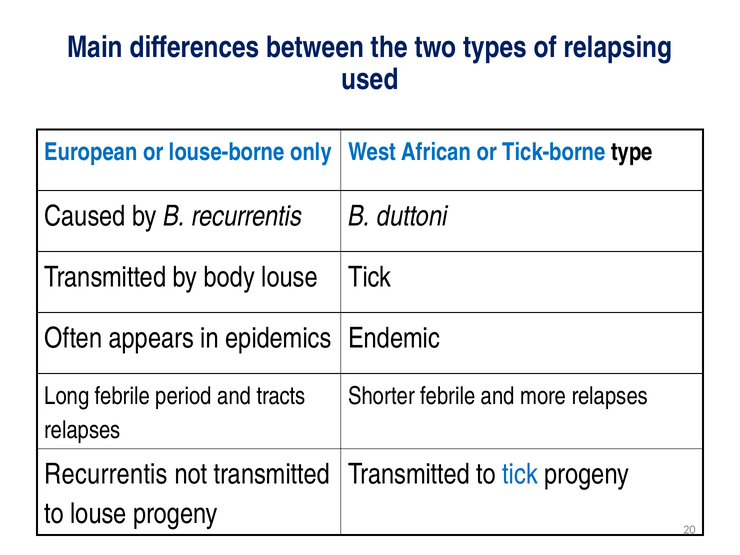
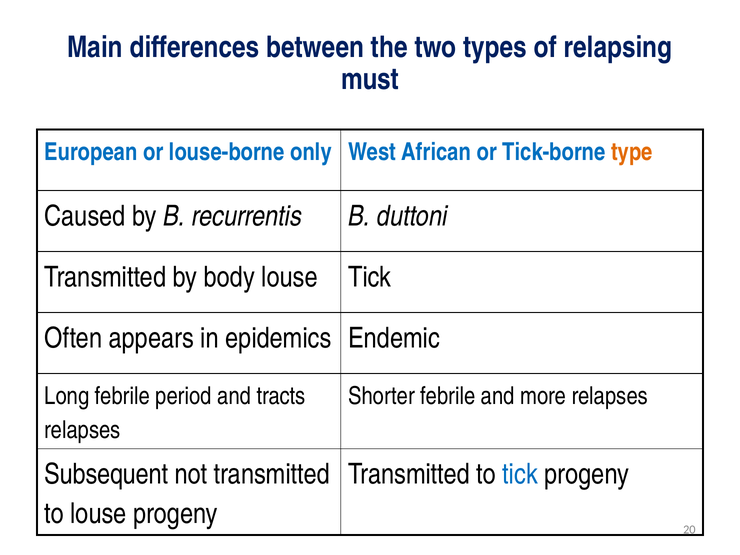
used: used -> must (370, 79)
type colour: black -> orange (632, 152)
Recurrentis: Recurrentis -> Subsequent (106, 474)
